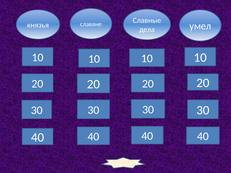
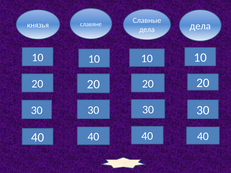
славяне умел: умел -> дела (200, 26)
